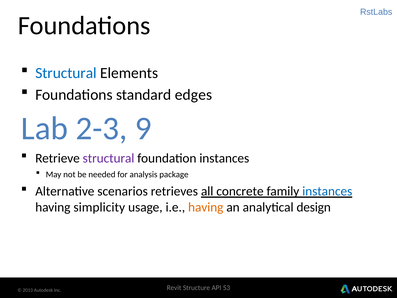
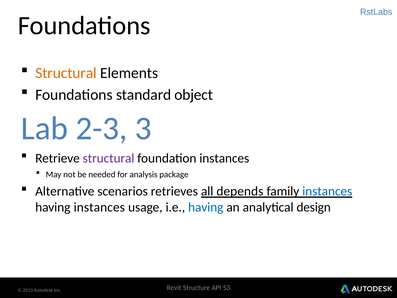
Structural colour: blue -> orange (66, 73)
edges: edges -> object (194, 95)
9: 9 -> 3 (143, 128)
concrete: concrete -> depends (240, 191)
having simplicity: simplicity -> instances (99, 207)
having colour: orange -> blue (206, 207)
